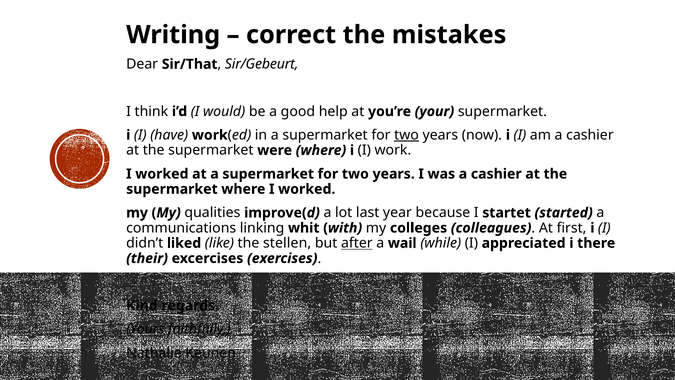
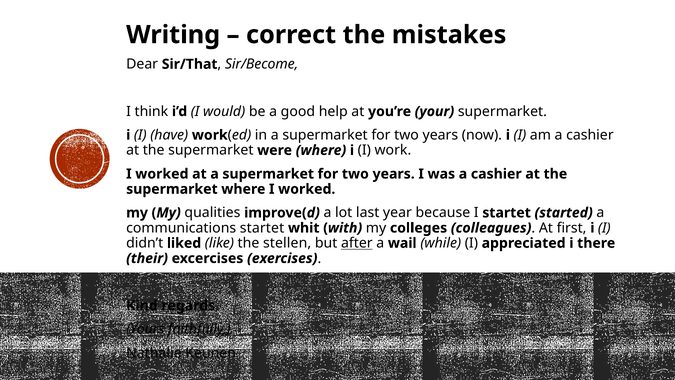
Sir/Gebeurt: Sir/Gebeurt -> Sir/Become (262, 64)
two underline: present -> none (407, 135)
communications linking: linking -> startet (262, 228)
